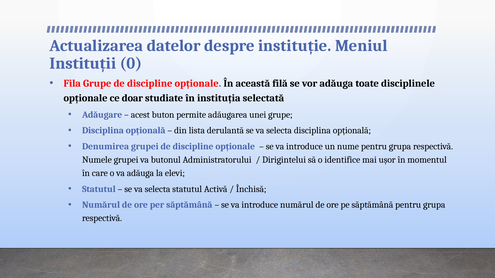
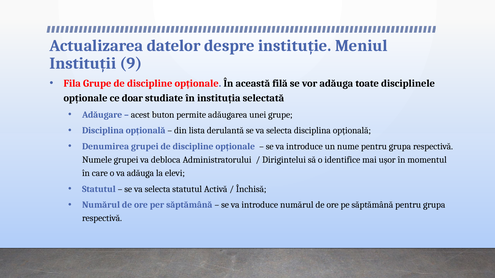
0: 0 -> 9 (131, 63)
butonul: butonul -> debloca (166, 160)
